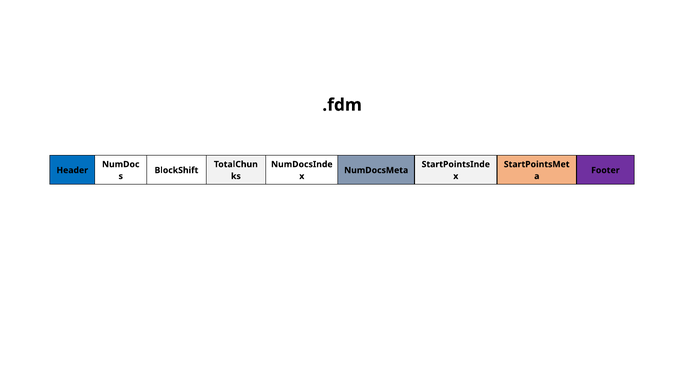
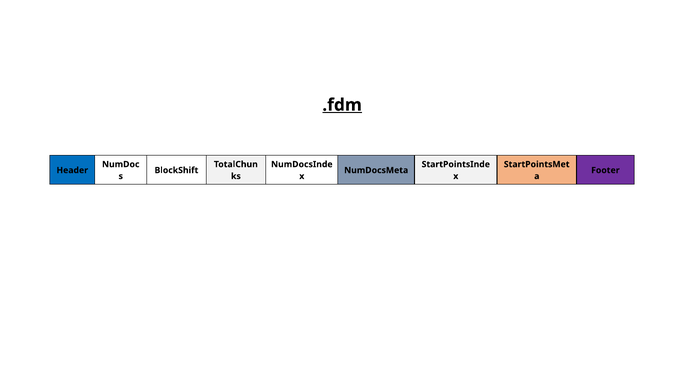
.fdm underline: none -> present (342, 105)
